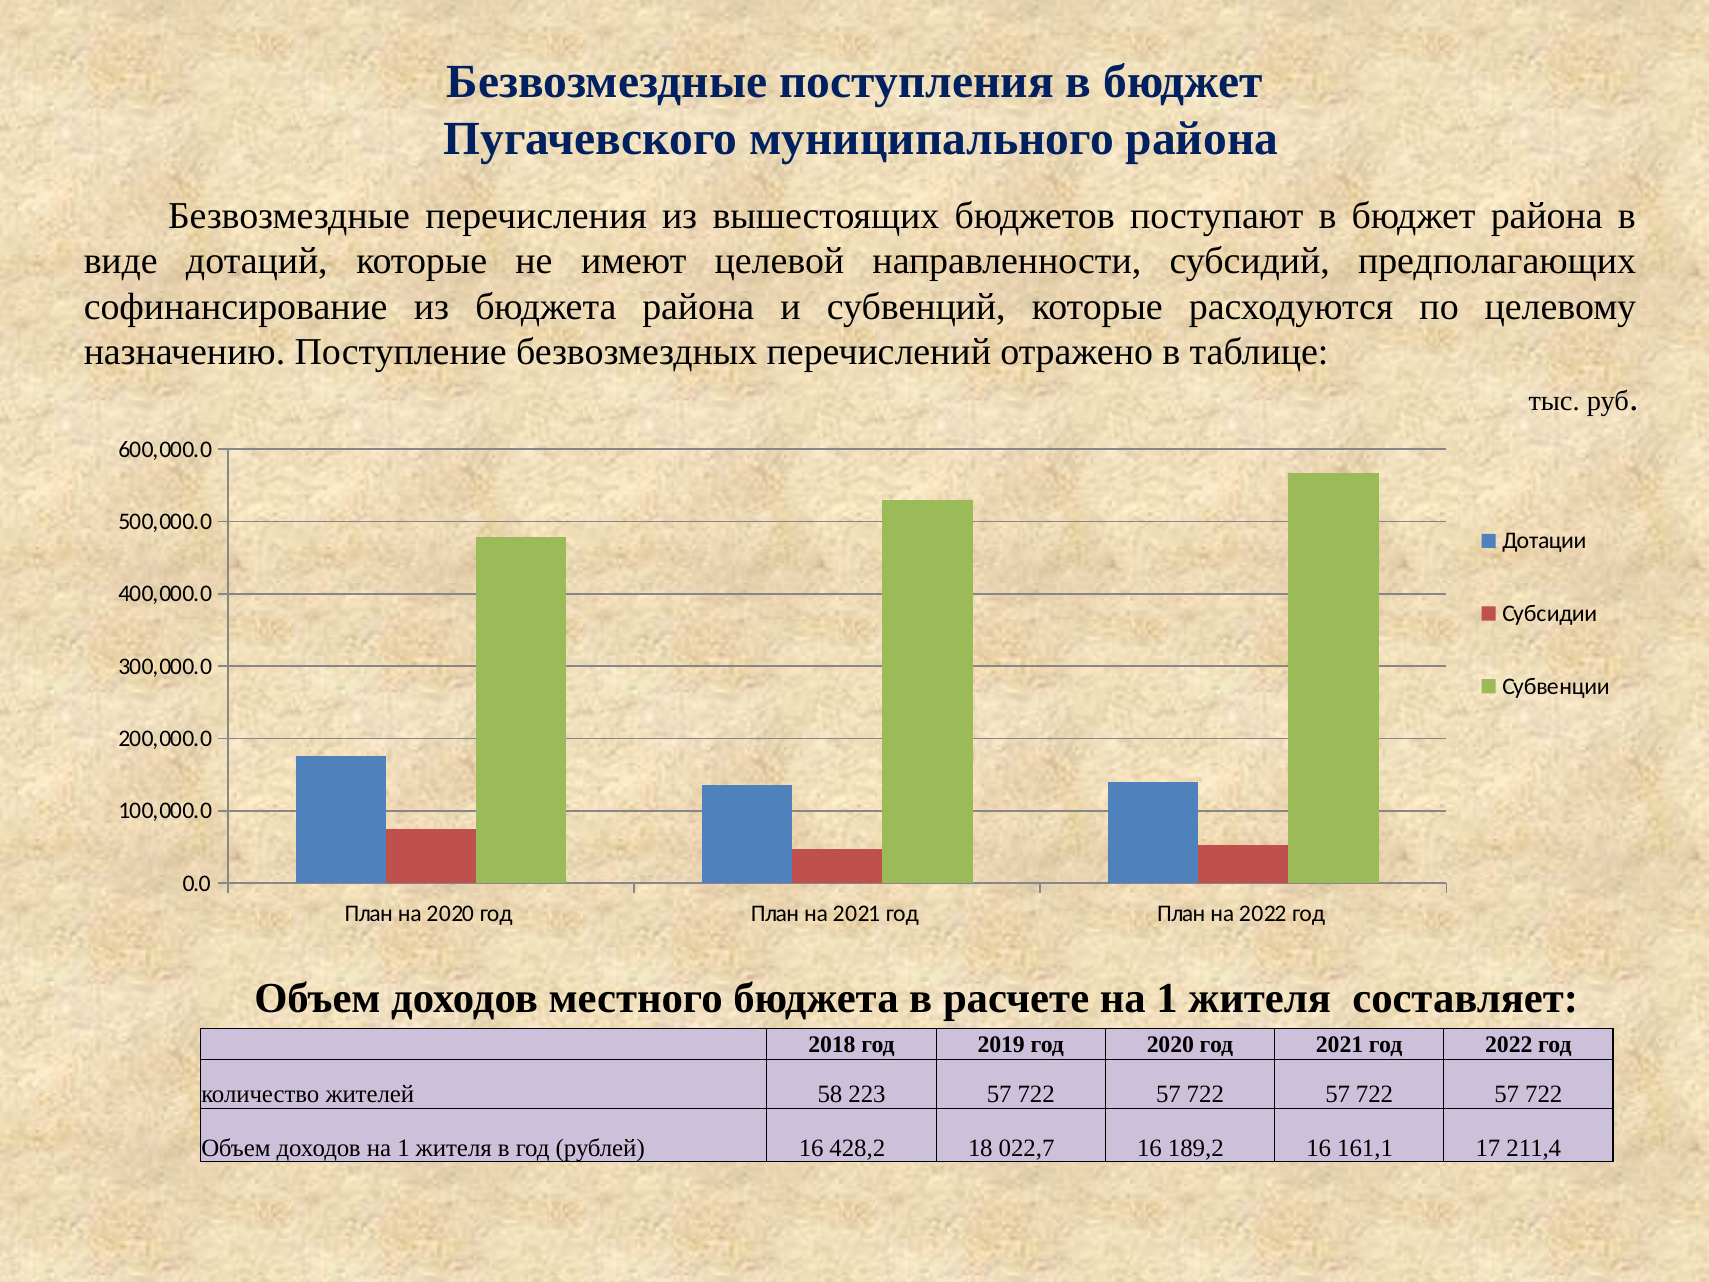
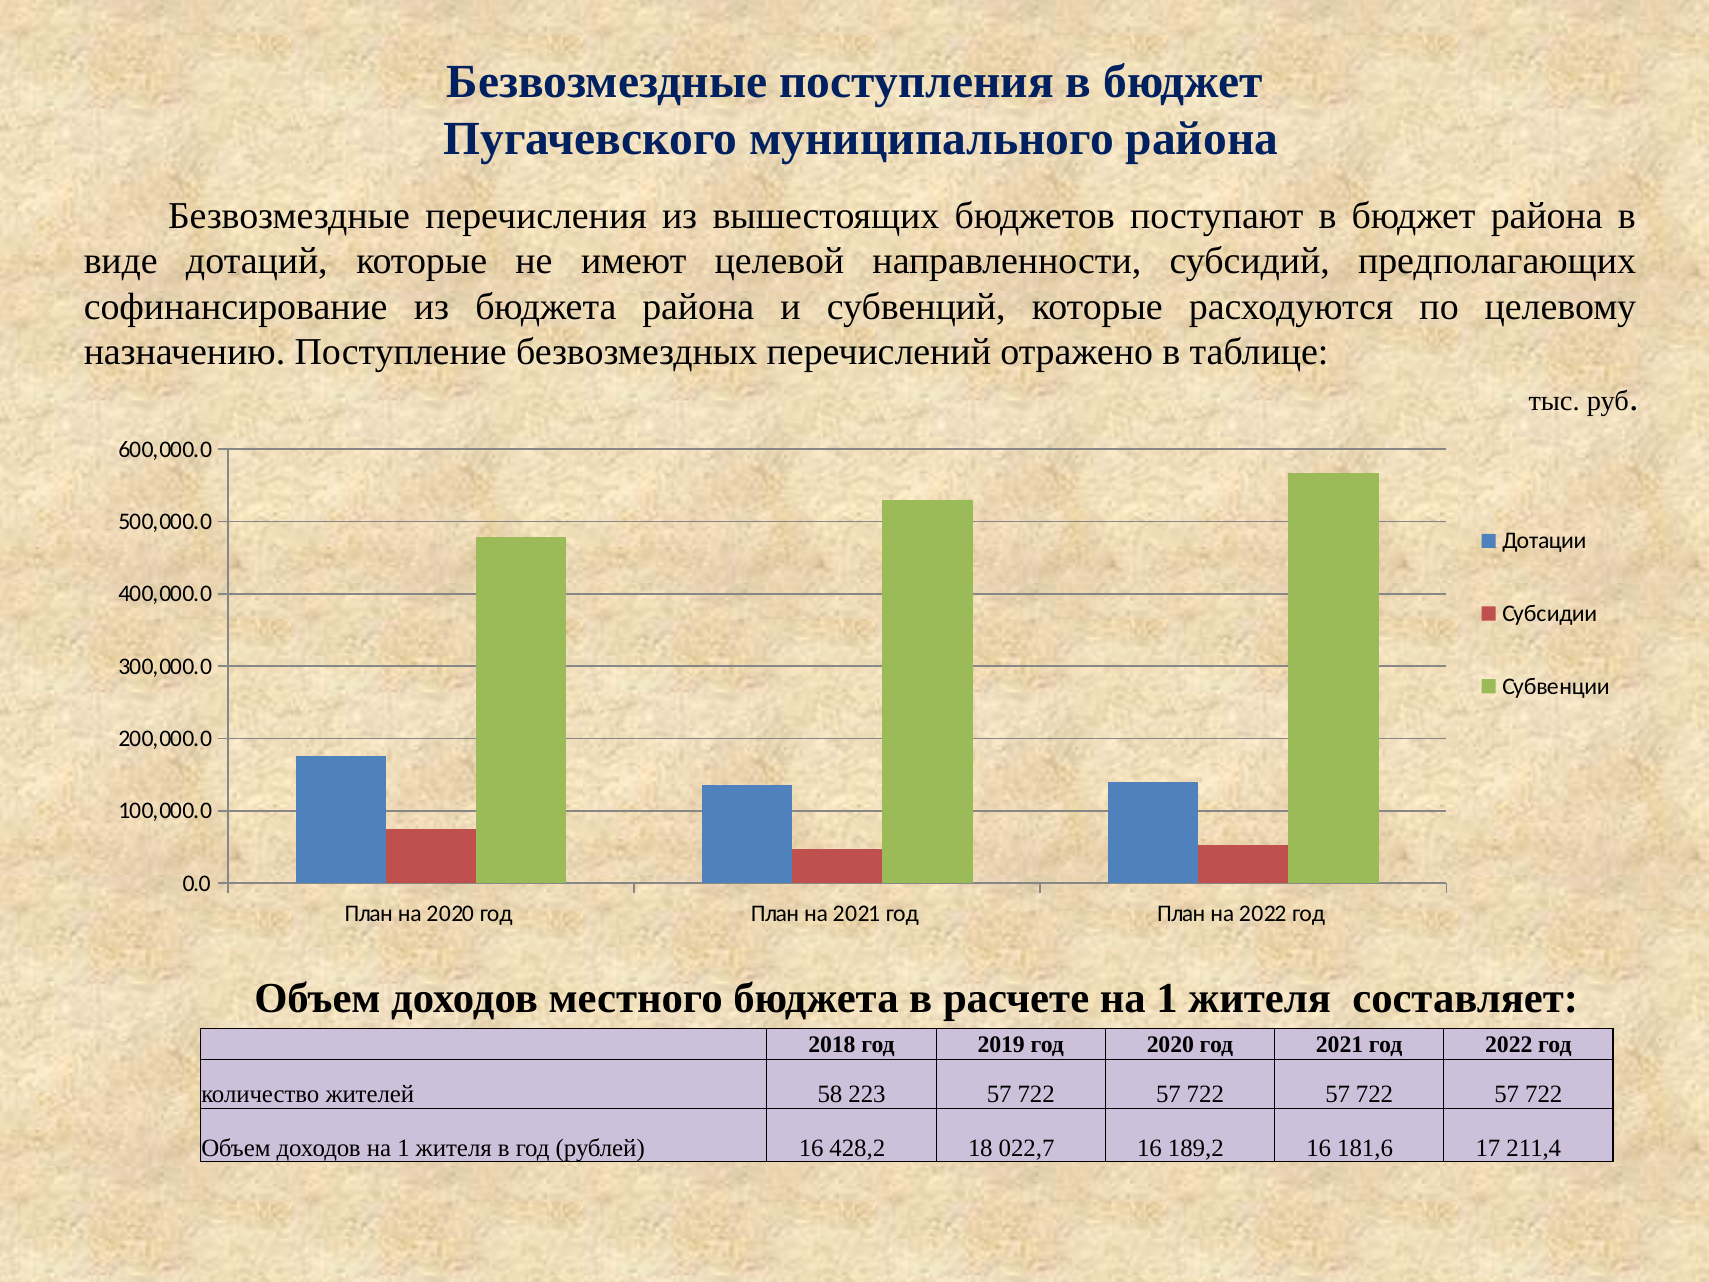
161,1: 161,1 -> 181,6 (1365, 1148)
